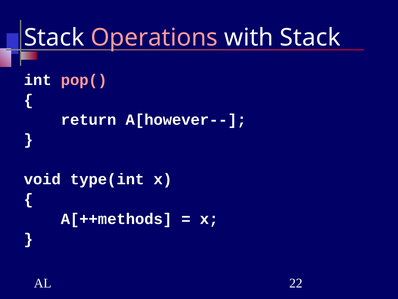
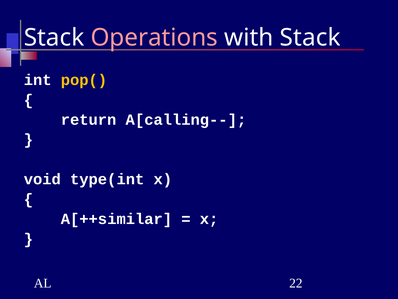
pop( colour: pink -> yellow (84, 80)
A[however--: A[however-- -> A[calling-- (186, 120)
A[++methods: A[++methods -> A[++similar (117, 219)
